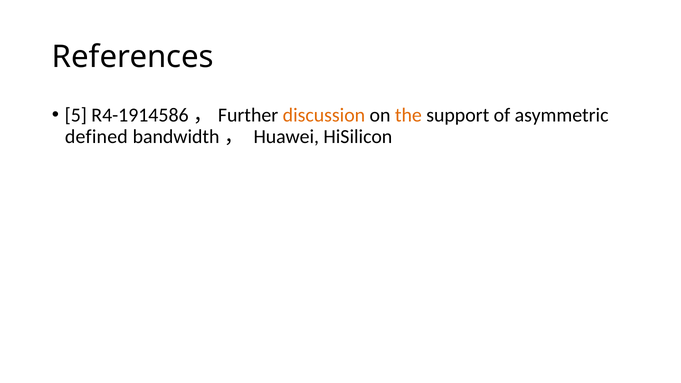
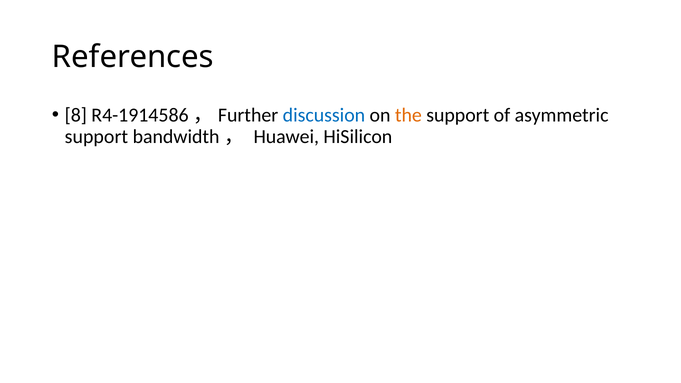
5: 5 -> 8 (76, 115)
discussion colour: orange -> blue (324, 115)
defined: defined -> support (96, 137)
